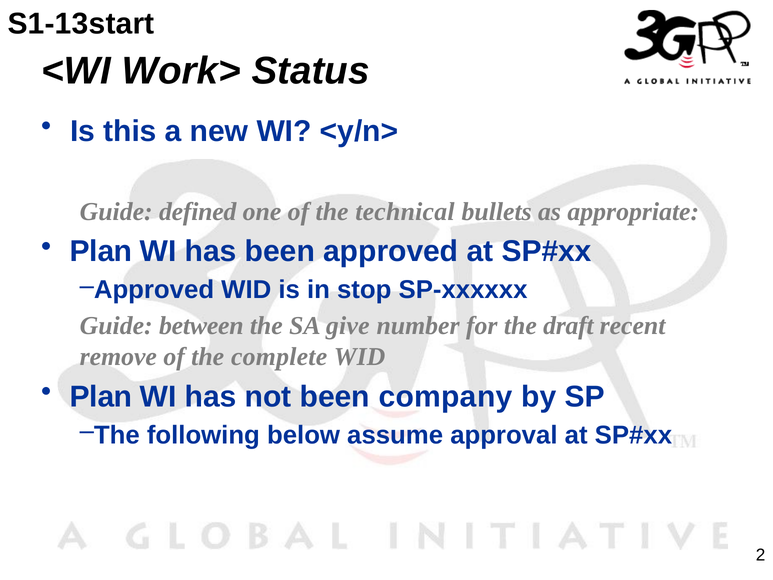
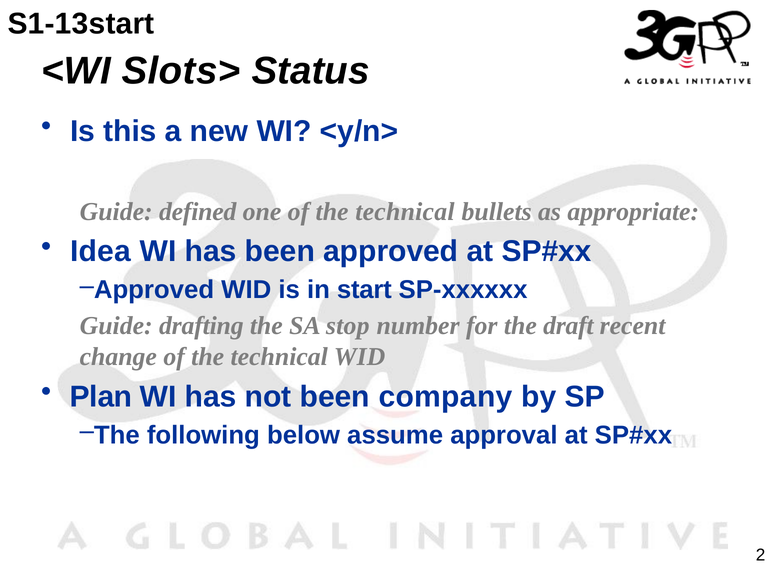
Work>: Work> -> Slots> (181, 71)
Plan: Plan -> Idea (101, 251)
stop: stop -> start (364, 290)
between: between -> drafting (201, 326)
give: give -> stop (348, 326)
remove: remove -> change (118, 357)
complete: complete -> technical (279, 357)
